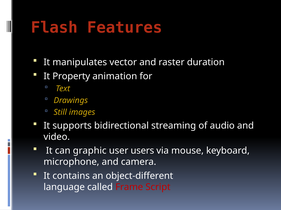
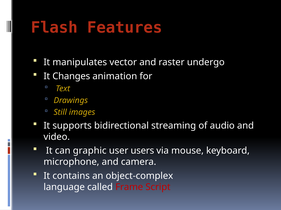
duration: duration -> undergo (206, 62)
Property: Property -> Changes (71, 76)
object-different: object-different -> object-complex (139, 176)
